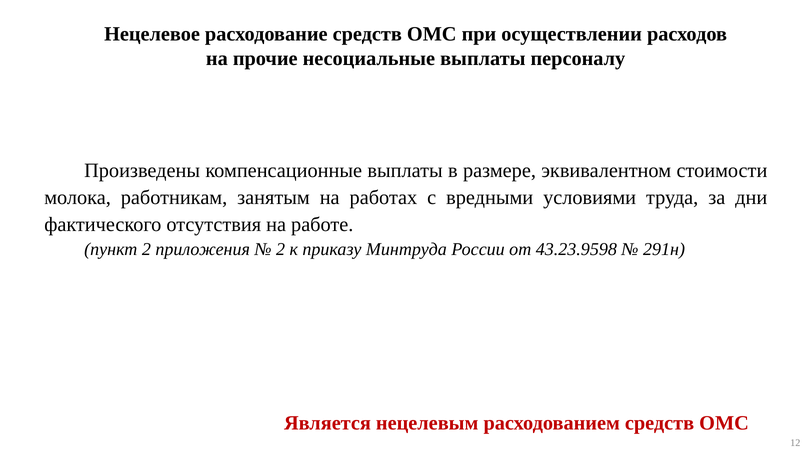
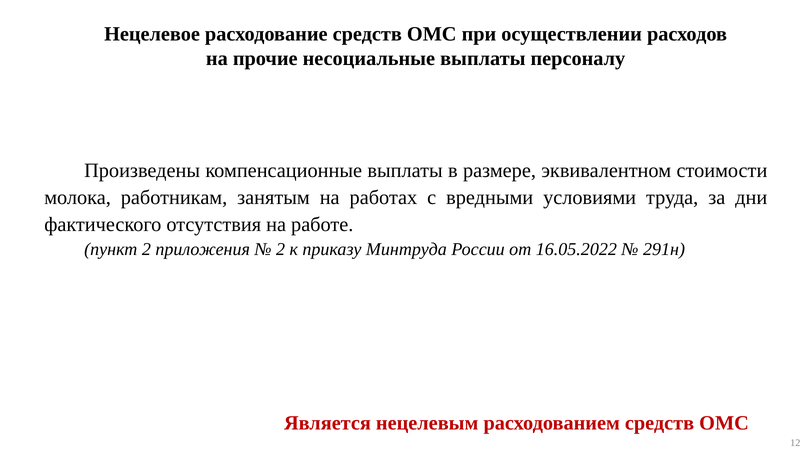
43.23.9598: 43.23.9598 -> 16.05.2022 (576, 249)
